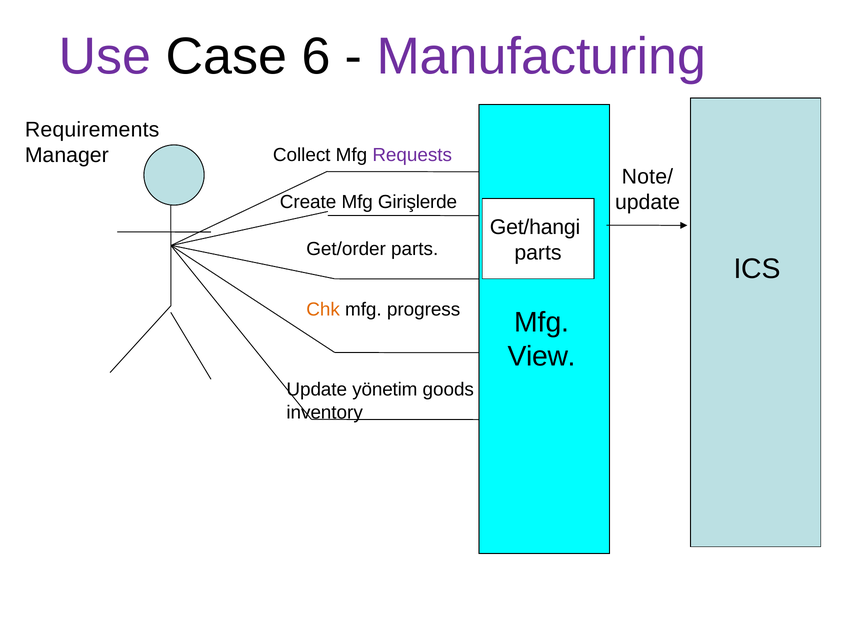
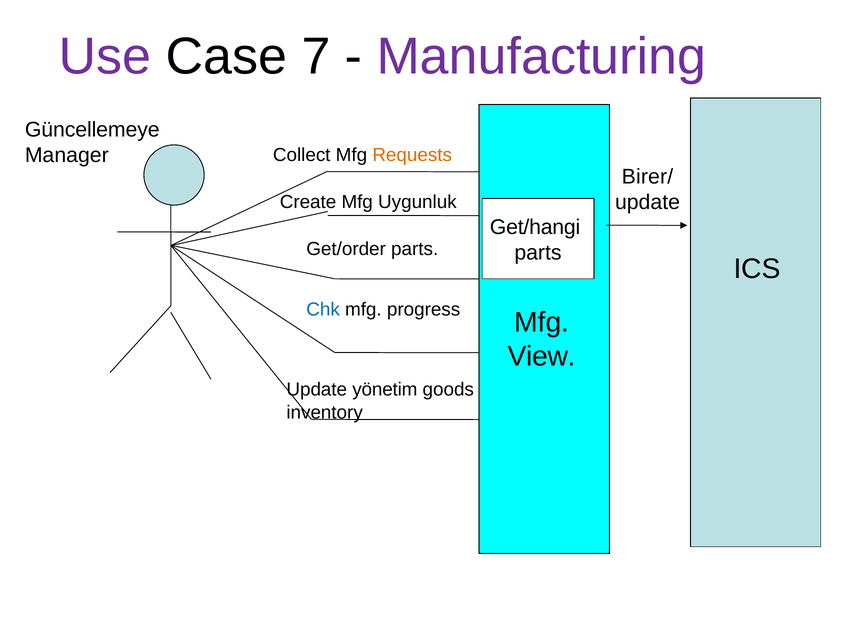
6: 6 -> 7 (316, 57)
Requirements: Requirements -> Güncellemeye (92, 130)
Requests colour: purple -> orange (412, 155)
Note/: Note/ -> Birer/ (647, 177)
Girişlerde: Girişlerde -> Uygunluk (417, 202)
Chk colour: orange -> blue (323, 309)
